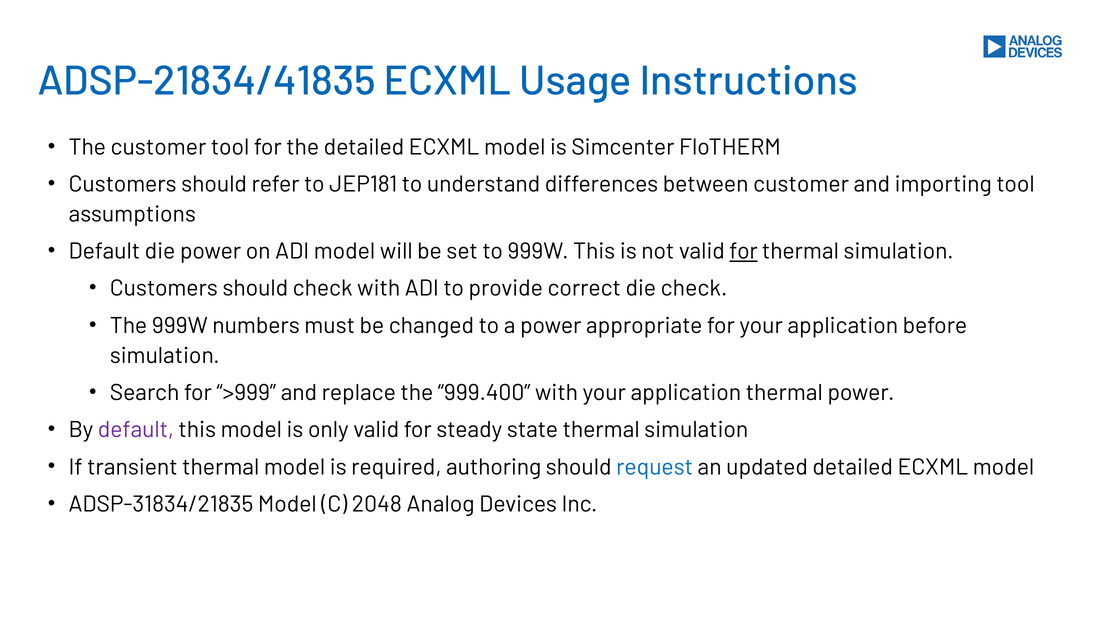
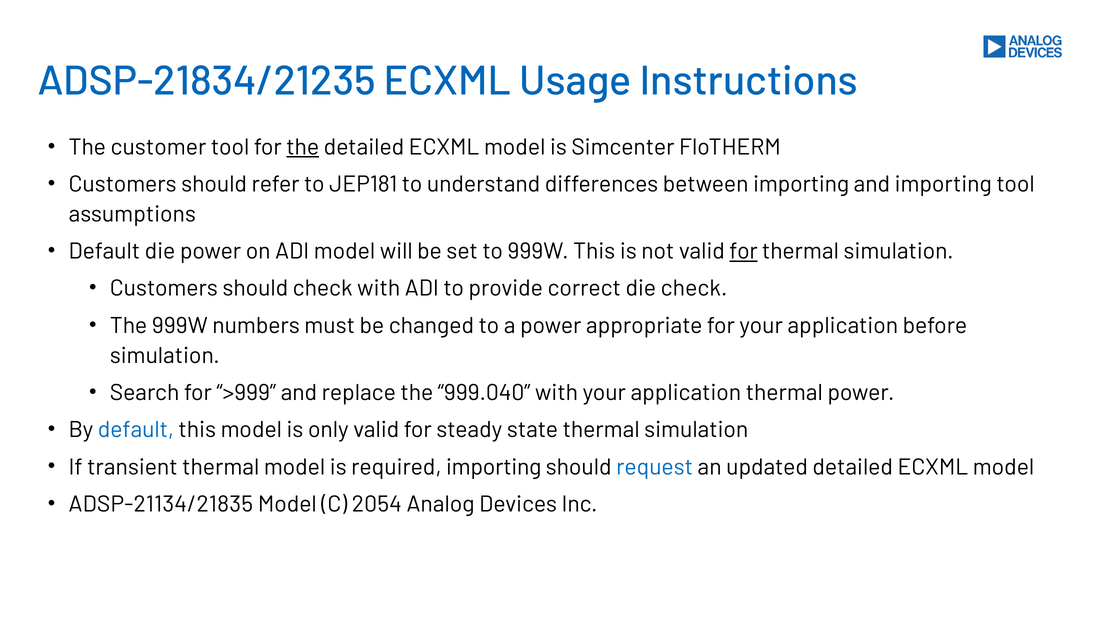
ADSP-21834/41835: ADSP-21834/41835 -> ADSP-21834/21235 (207, 81)
the underline: none -> present (303, 147)
between customer: customer -> importing (801, 184)
999.400: 999.400 -> 999.040 (484, 393)
default colour: purple -> blue (136, 430)
required authoring: authoring -> importing (494, 467)
ADSP-31834/21835: ADSP-31834/21835 -> ADSP-21134/21835 (161, 504)
2048: 2048 -> 2054 (377, 504)
